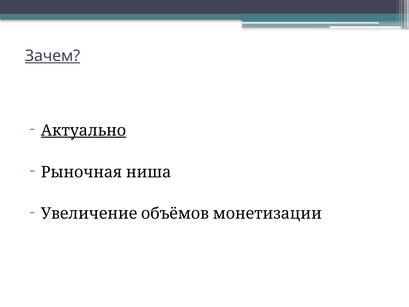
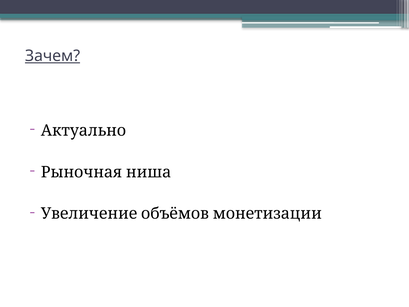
Актуально underline: present -> none (83, 130)
